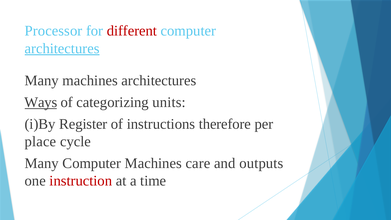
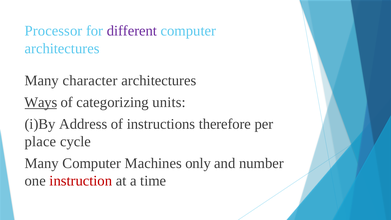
different colour: red -> purple (132, 31)
architectures underline: present -> none (62, 48)
Many machines: machines -> character (90, 81)
Register: Register -> Address (83, 124)
care: care -> only (198, 163)
outputs: outputs -> number (261, 163)
